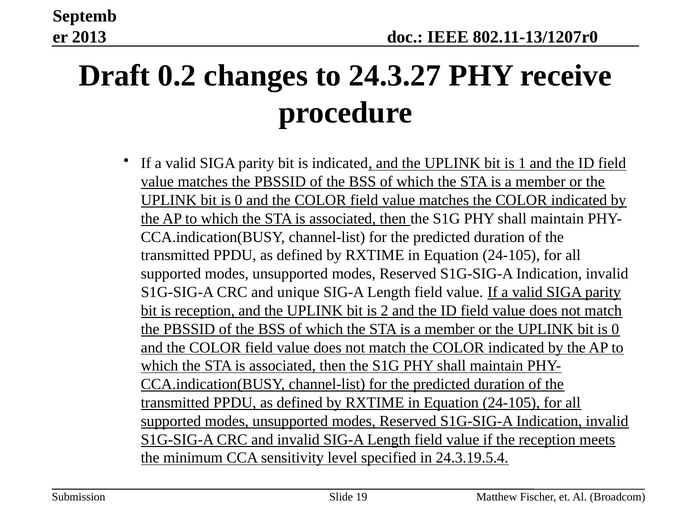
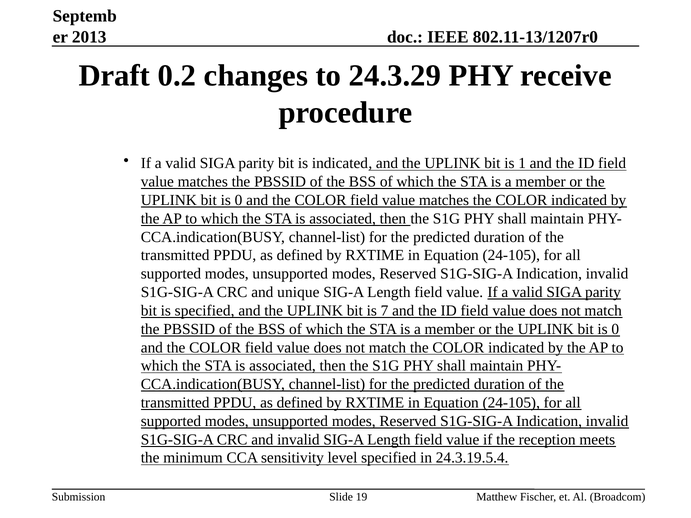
24.3.27: 24.3.27 -> 24.3.29 (395, 76)
is reception: reception -> specified (205, 311)
2: 2 -> 7 (385, 311)
